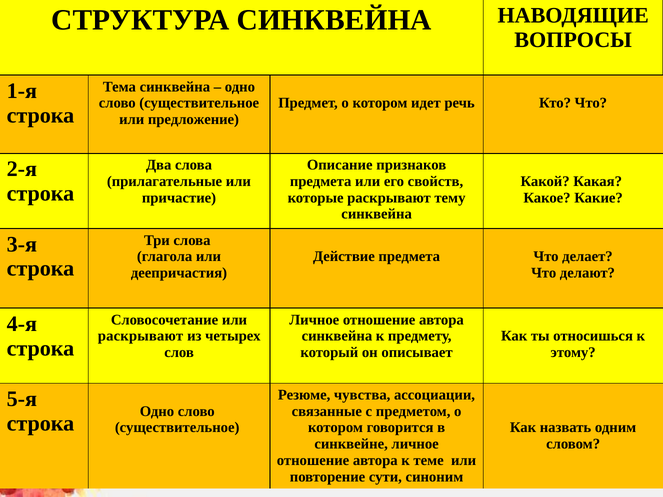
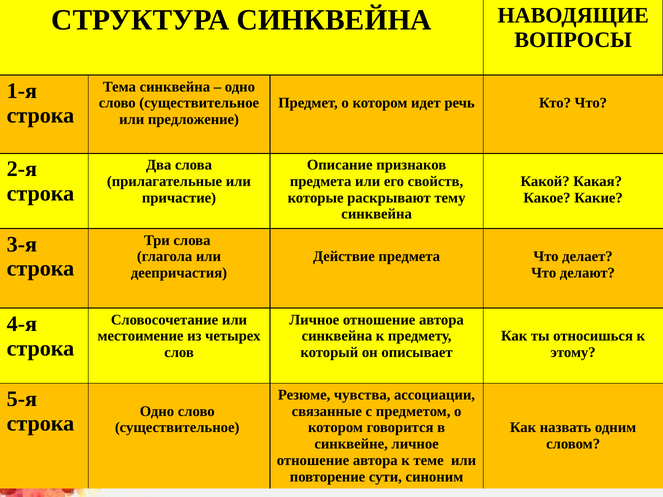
раскрывают: раскрывают -> местоимение (141, 336)
